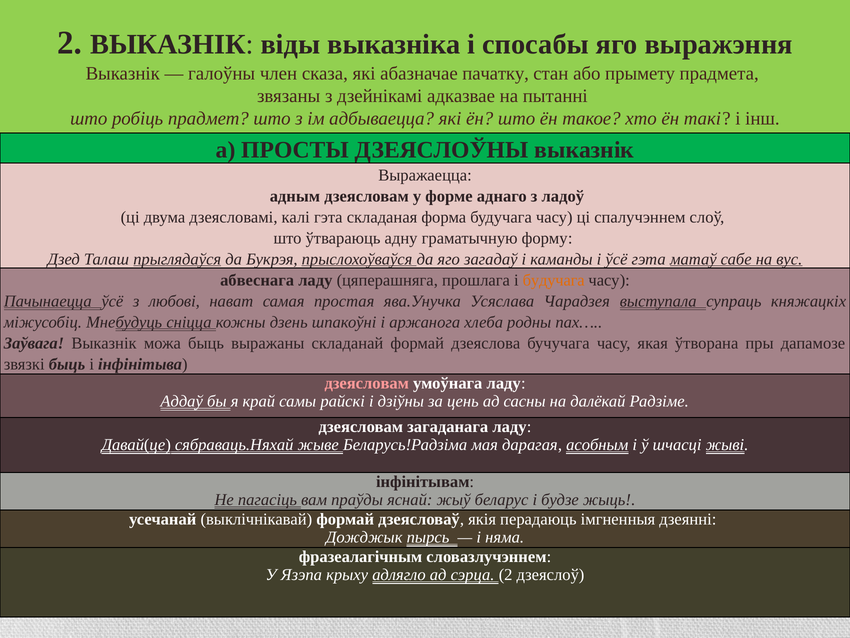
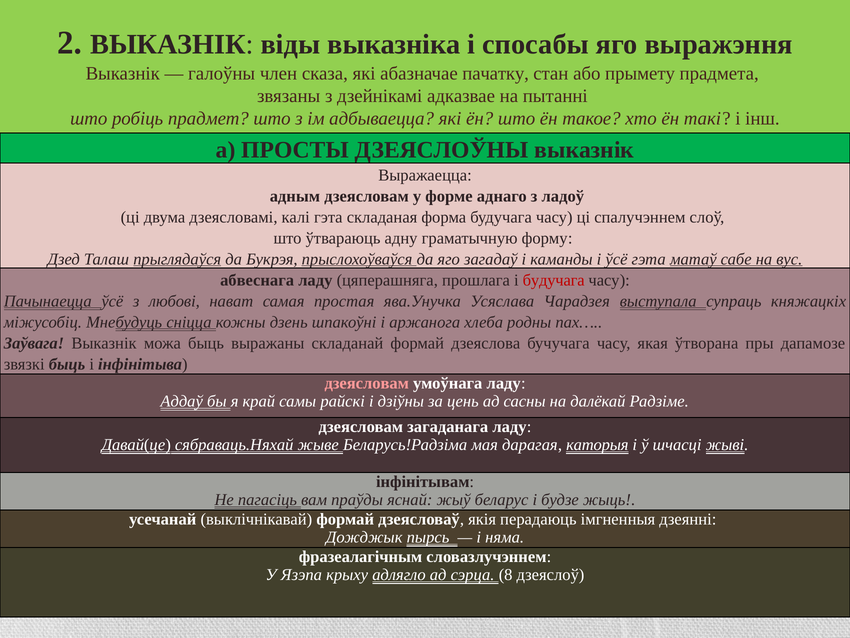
будучага colour: orange -> red (554, 280)
асобным: асобным -> каторыя (597, 445)
сэрца 2: 2 -> 8 (506, 575)
